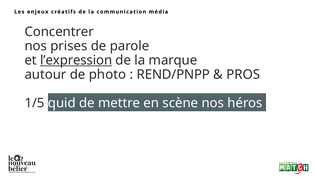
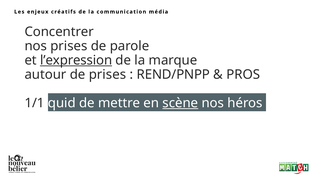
de photo: photo -> prises (107, 75)
1/5: 1/5 -> 1/1 (35, 103)
scène underline: none -> present (180, 103)
